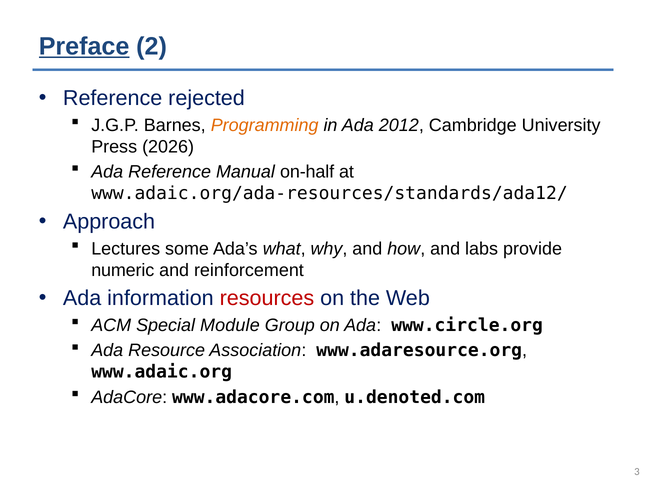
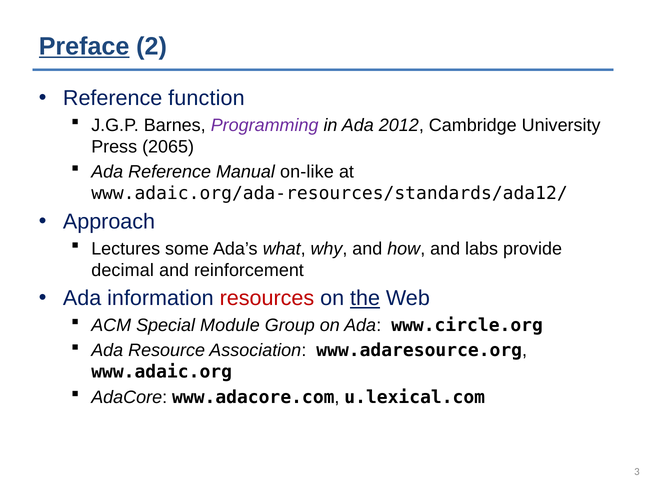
rejected: rejected -> function (206, 98)
Programming colour: orange -> purple (265, 125)
2026: 2026 -> 2065 (168, 147)
on-half: on-half -> on-like (307, 172)
numeric: numeric -> decimal (123, 270)
the underline: none -> present (365, 299)
u.denoted.com: u.denoted.com -> u.lexical.com (415, 398)
